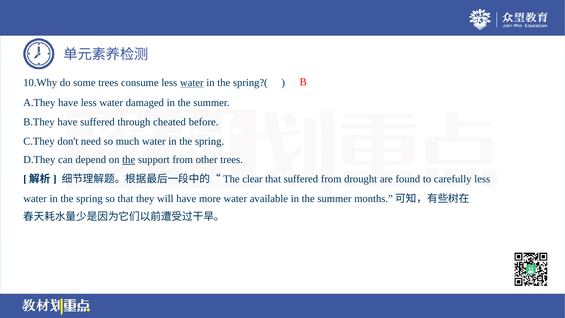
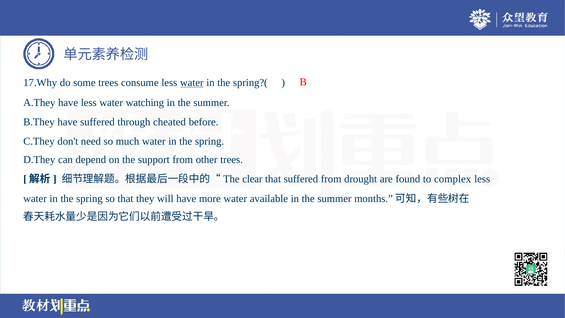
10.Why: 10.Why -> 17.Why (40, 83)
damaged: damaged -> watching (145, 102)
the underline: present -> none (129, 160)
carefully: carefully -> complex (453, 179)
